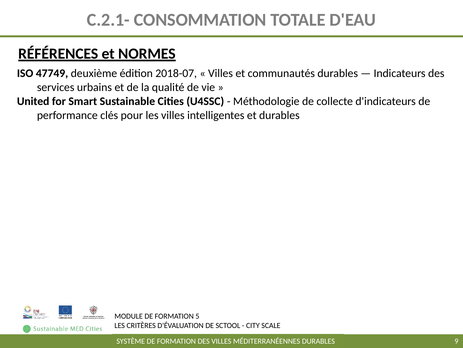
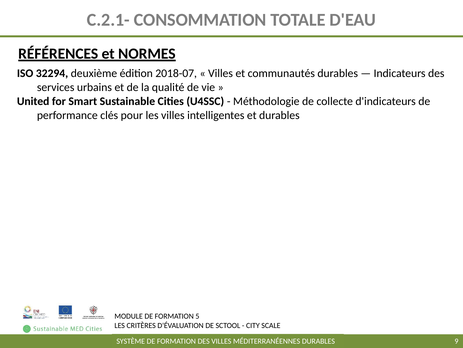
47749: 47749 -> 32294 (52, 73)
